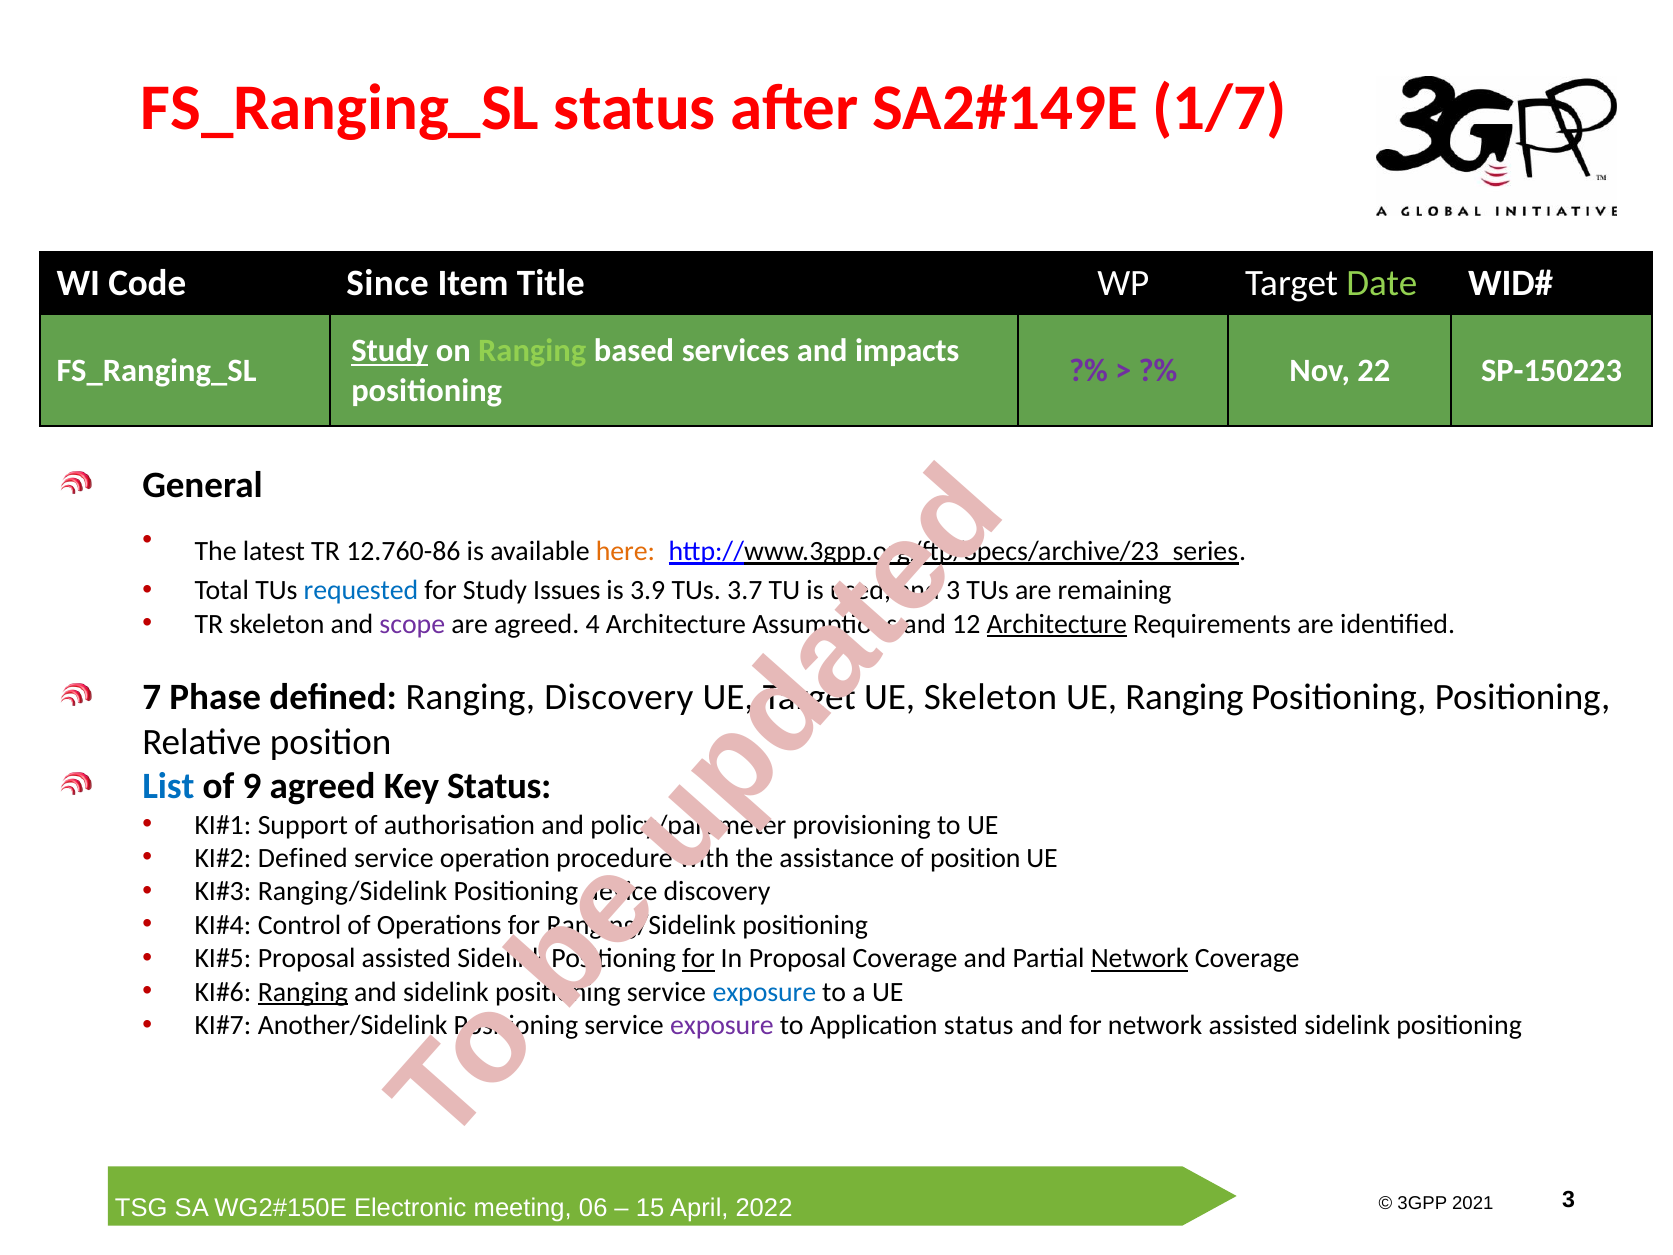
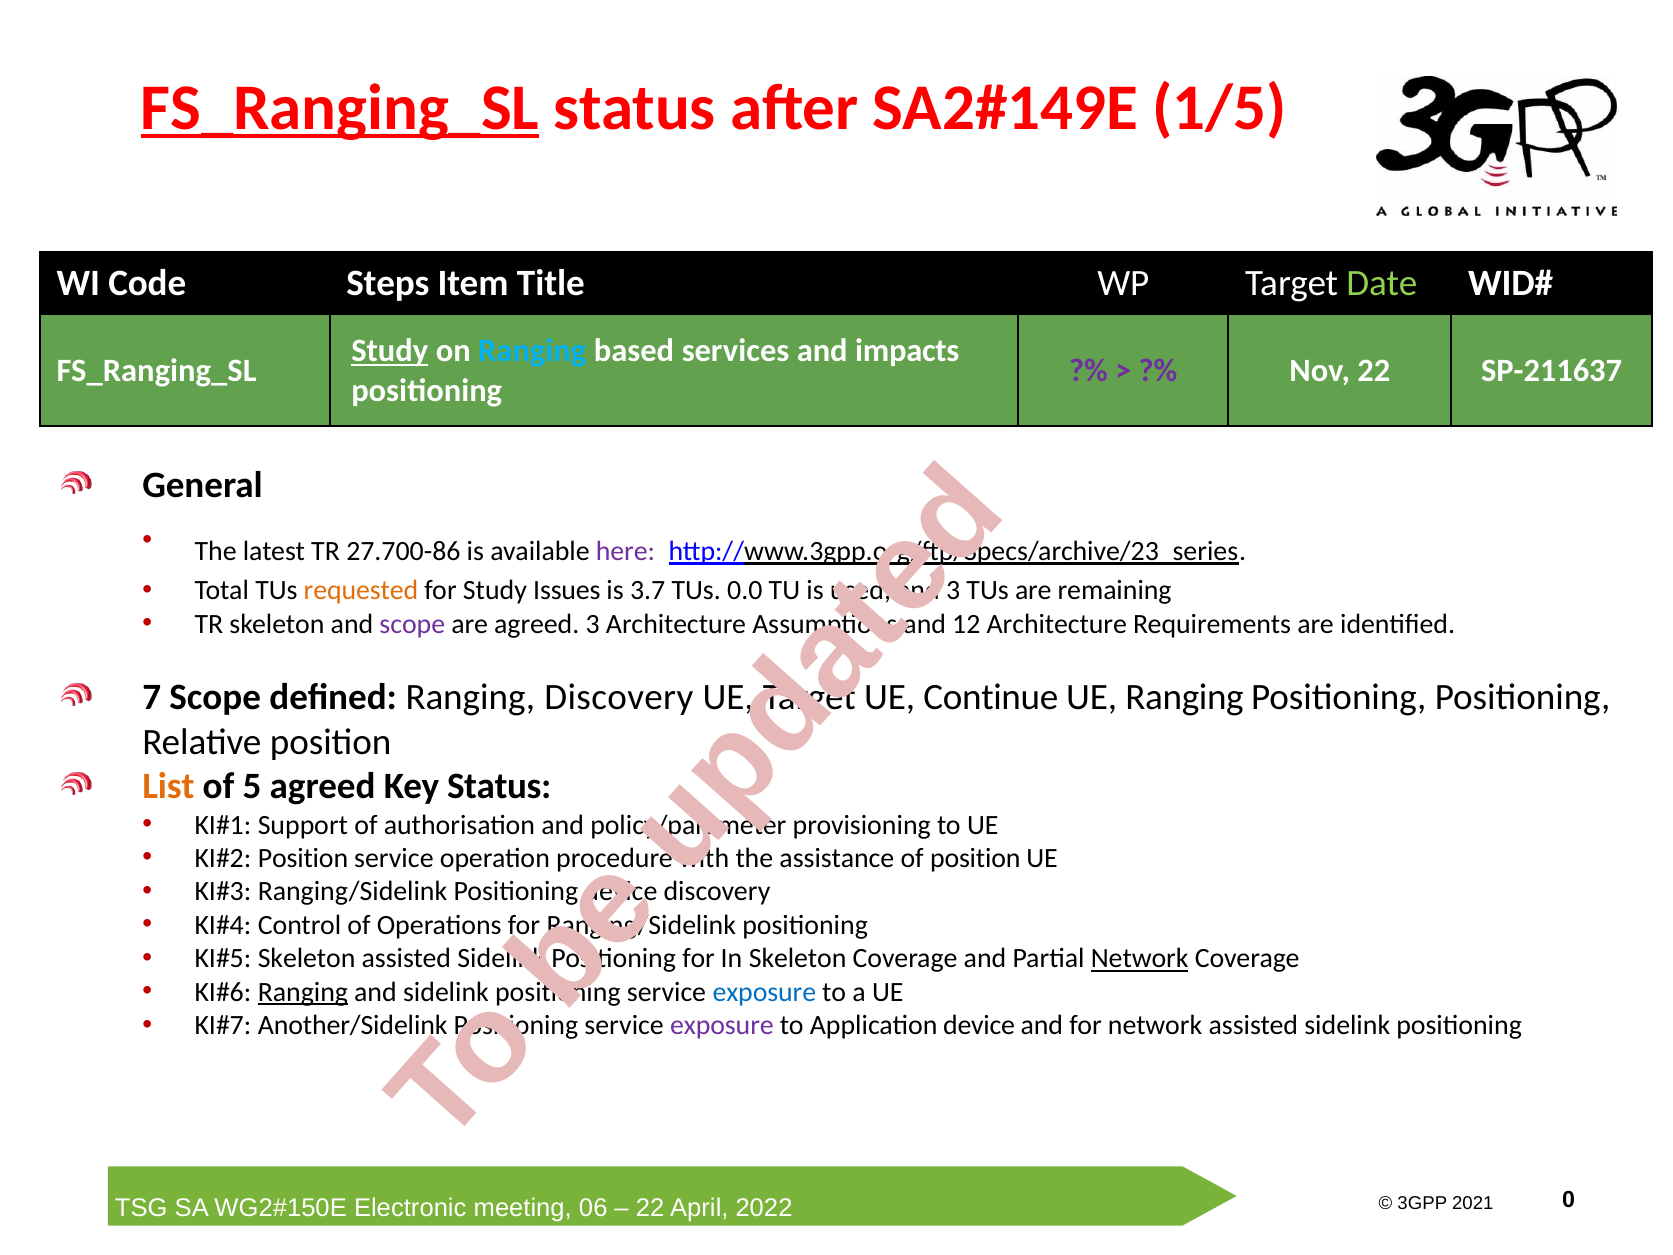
FS_Ranging_SL underline: none -> present (340, 108)
1/7: 1/7 -> 1/5 (1220, 108)
Since: Since -> Steps (388, 283)
Ranging colour: light green -> light blue (532, 351)
SP-150223: SP-150223 -> SP-211637 (1552, 371)
12.760-86: 12.760-86 -> 27.700-86 (403, 552)
here colour: orange -> purple (625, 552)
requested colour: blue -> orange (361, 591)
3.9: 3.9 -> 3.7 (648, 591)
3.7: 3.7 -> 0.0 (745, 591)
agreed 4: 4 -> 3 (593, 624)
Architecture underline: present -> none (1057, 624)
7 Phase: Phase -> Scope (215, 697)
Skeleton: Skeleton -> Continue (991, 697)
List colour: blue -> orange (168, 786)
9: 9 -> 5 (252, 786)
Defined: Defined -> Position (303, 858)
Proposal: Proposal -> Skeleton (307, 959)
for underline: present -> none (699, 959)
In Proposal: Proposal -> Skeleton (798, 959)
Application status: status -> device (979, 1025)
15: 15 -> 22 (650, 1208)
3: 3 -> 0 (1569, 1200)
